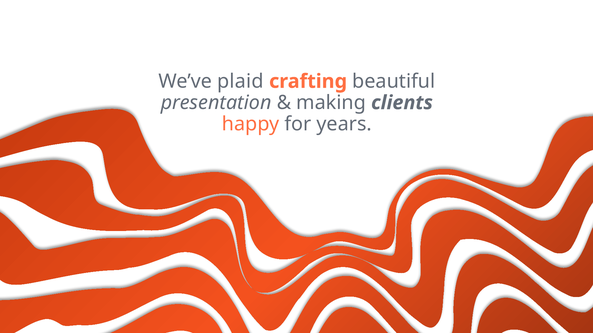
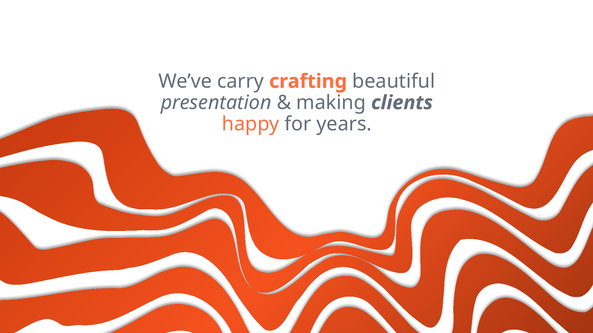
plaid: plaid -> carry (241, 81)
